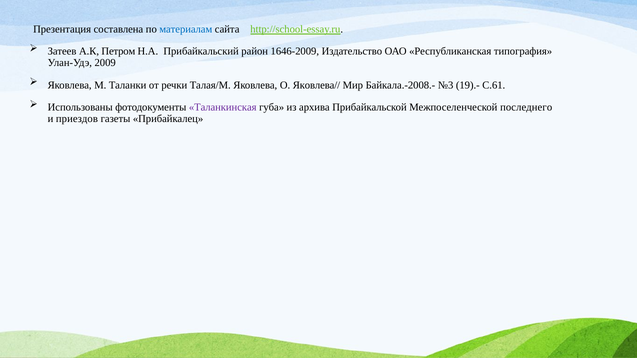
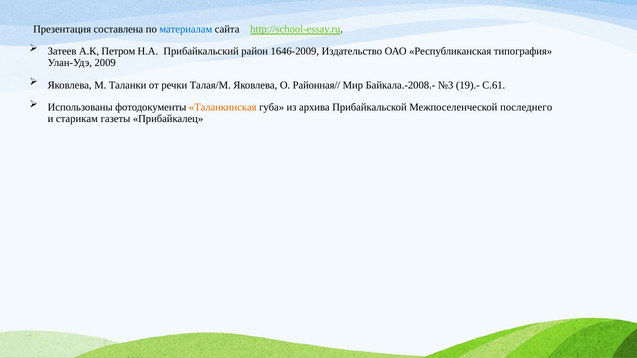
Яковлева//: Яковлева// -> Районная// (316, 85)
Таланкинская colour: purple -> orange (223, 107)
приездов: приездов -> старикам (77, 119)
